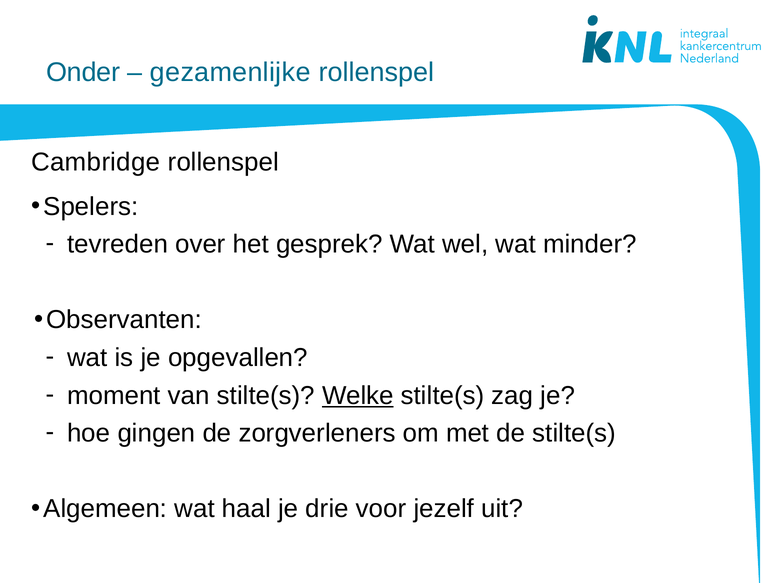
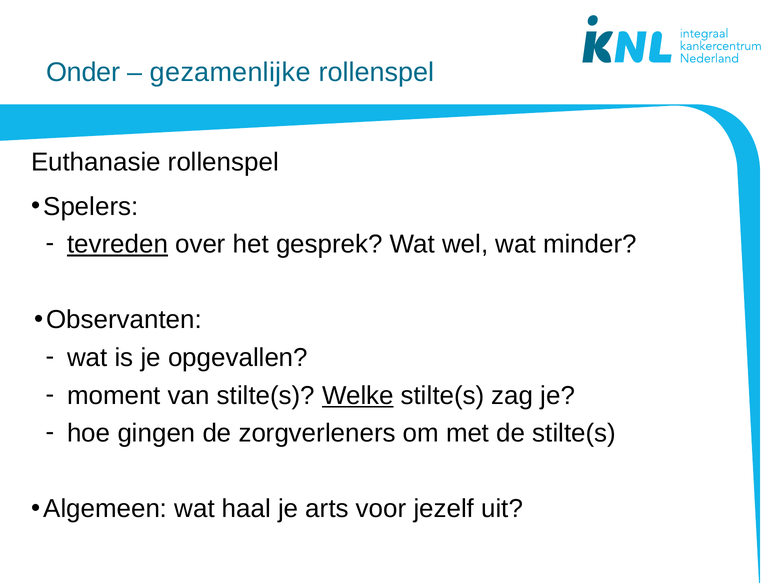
Cambridge: Cambridge -> Euthanasie (96, 162)
tevreden underline: none -> present (118, 245)
drie: drie -> arts (327, 509)
